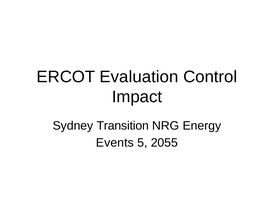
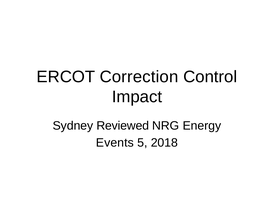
Evaluation: Evaluation -> Correction (139, 77)
Transition: Transition -> Reviewed (123, 126)
2055: 2055 -> 2018 (164, 143)
